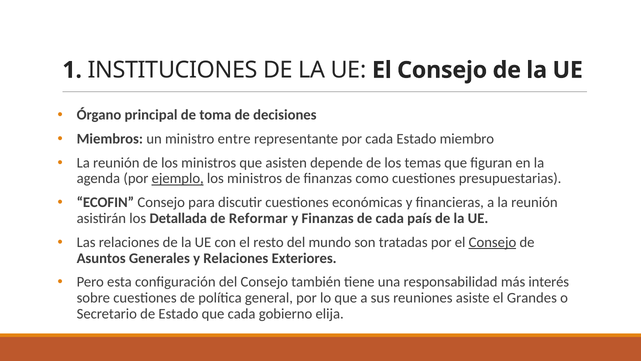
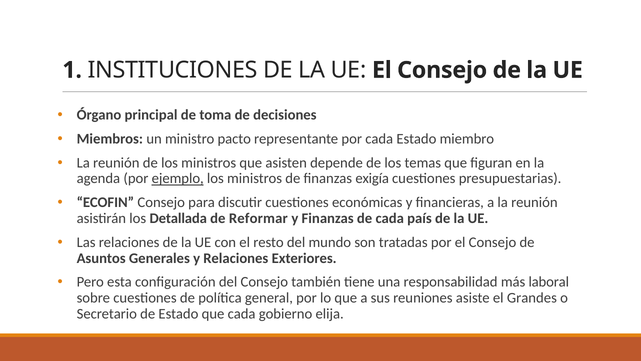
entre: entre -> pacto (234, 139)
como: como -> exigía (372, 178)
Consejo underline: present -> none (492, 242)
interés: interés -> laboral (549, 282)
